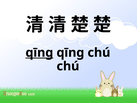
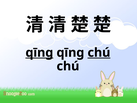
chú underline: none -> present (99, 52)
